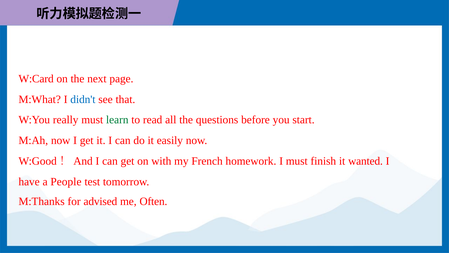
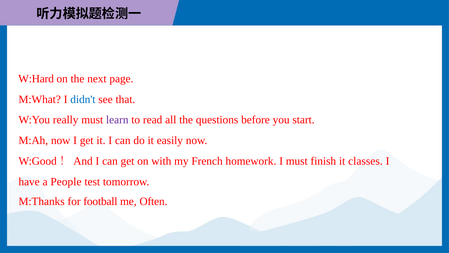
W:Card: W:Card -> W:Hard (36, 79)
learn colour: green -> purple (117, 120)
wanted: wanted -> classes (365, 161)
advised: advised -> football (100, 201)
